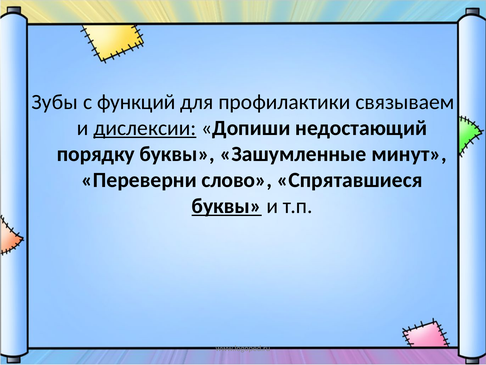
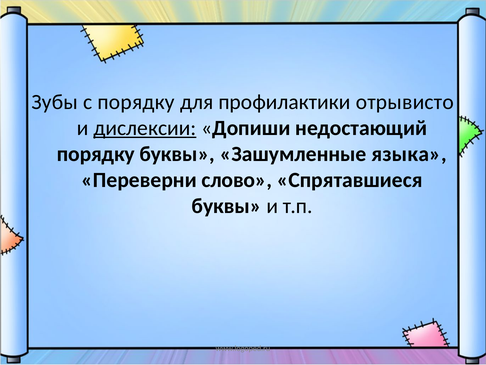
с функций: функций -> порядку (136, 102)
связываем: связываем -> отрывисто (405, 102)
минут: минут -> языка (409, 154)
буквы underline: present -> none (227, 206)
